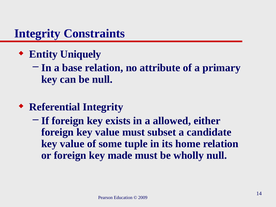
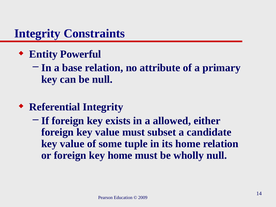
Uniquely: Uniquely -> Powerful (81, 54)
key made: made -> home (120, 155)
